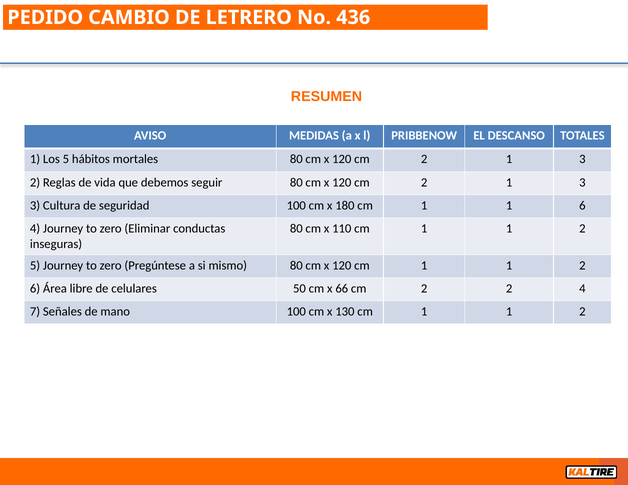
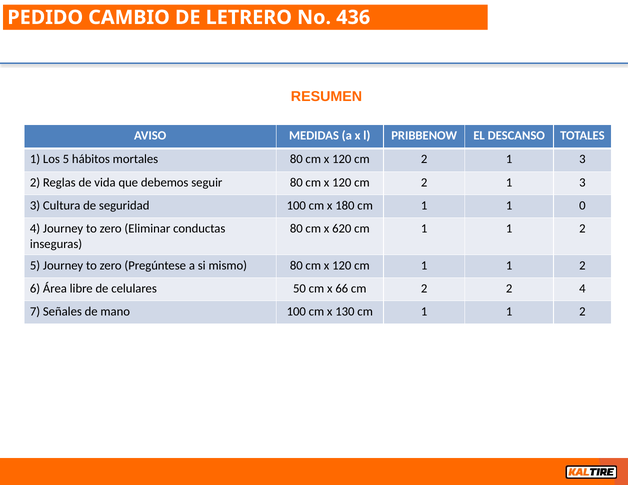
1 6: 6 -> 0 (582, 206)
110: 110 -> 620 (342, 229)
